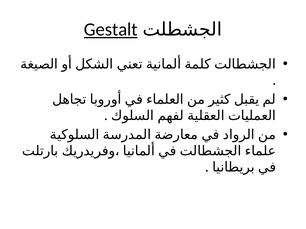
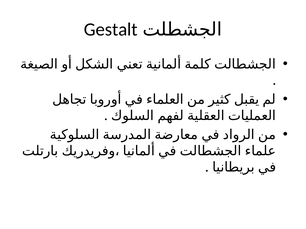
Gestalt underline: present -> none (111, 30)
